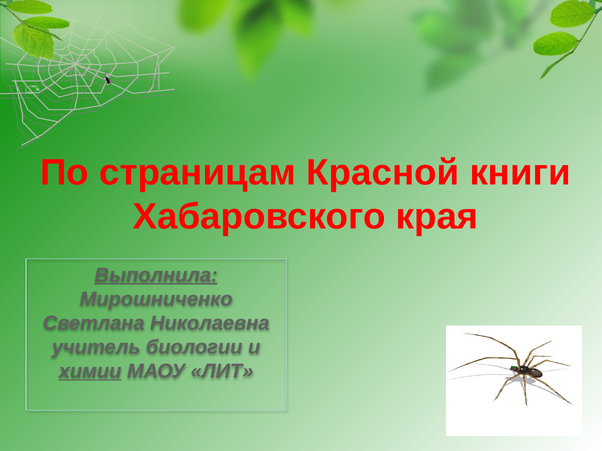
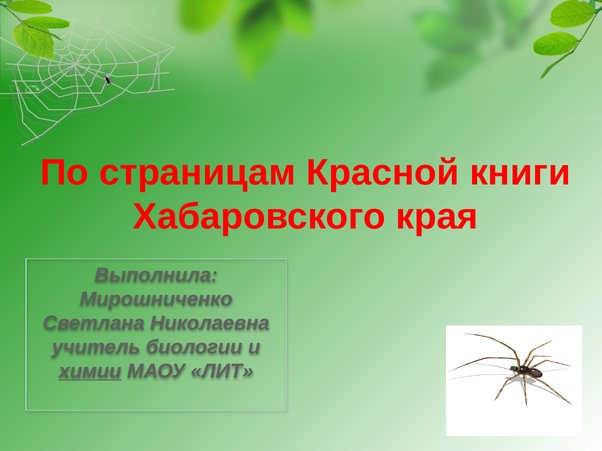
Выполнила underline: present -> none (156, 275)
